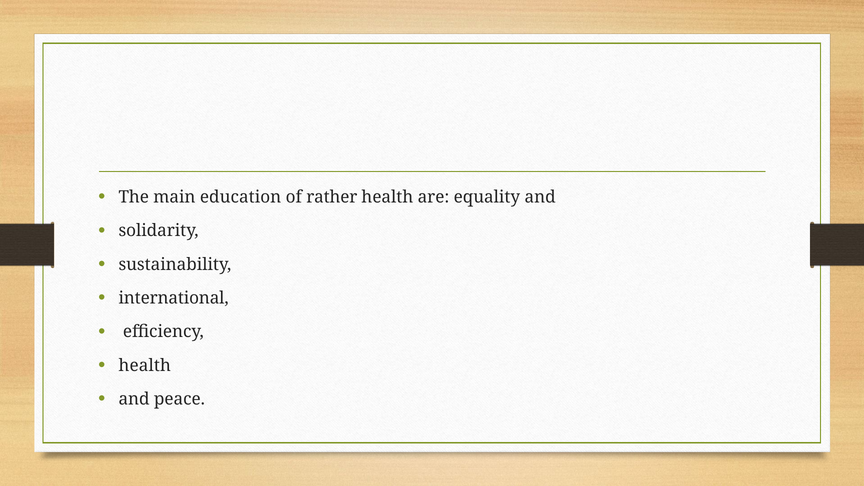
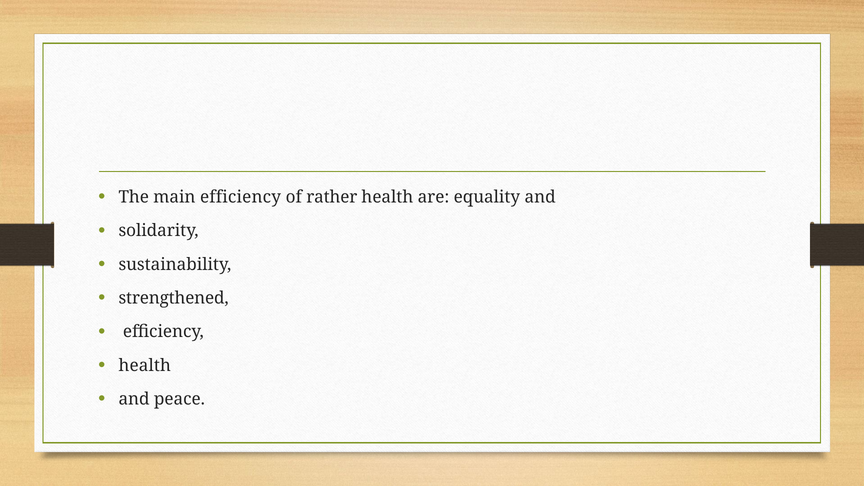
main education: education -> efficiency (241, 197)
international: international -> strengthened (174, 298)
